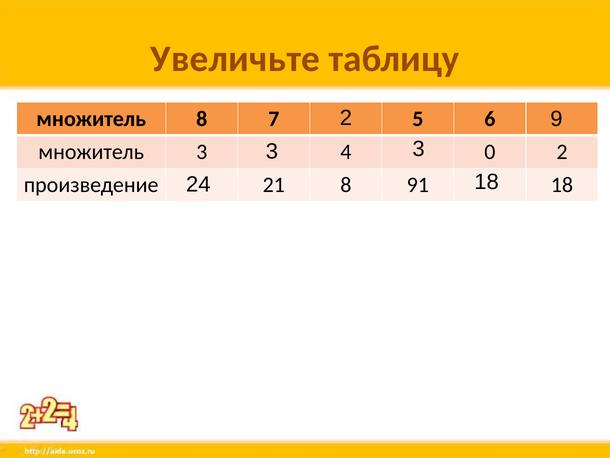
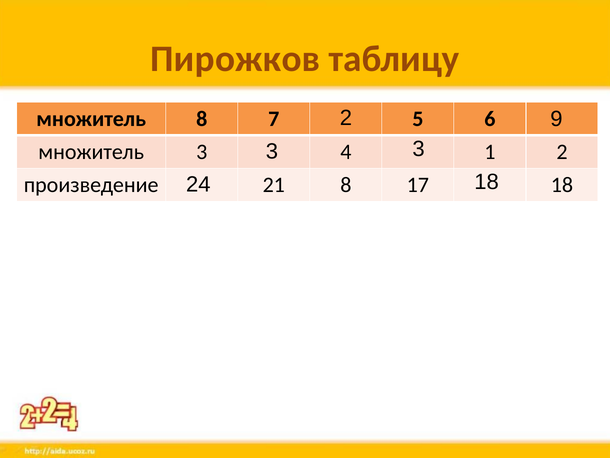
Увеличьте: Увеличьте -> Пирожков (235, 59)
0: 0 -> 1 (490, 152)
91: 91 -> 17 (418, 185)
